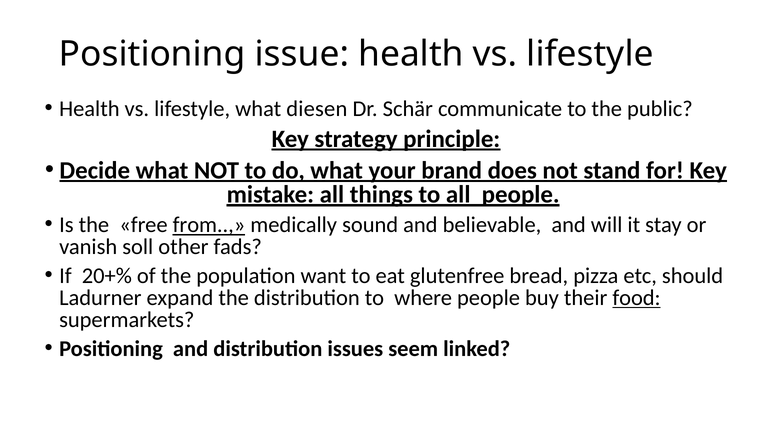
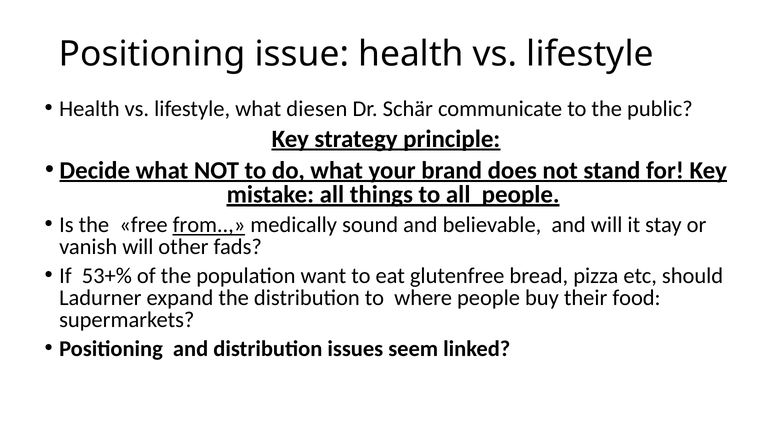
vanish soll: soll -> will (138, 247)
20+%: 20+% -> 53+% (107, 276)
food underline: present -> none (637, 298)
